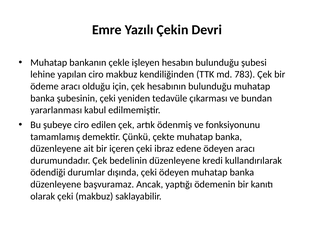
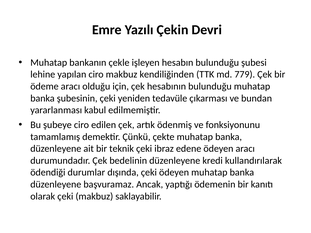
783: 783 -> 779 (245, 75)
içeren: içeren -> teknik (122, 149)
